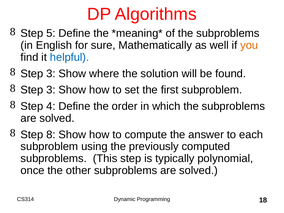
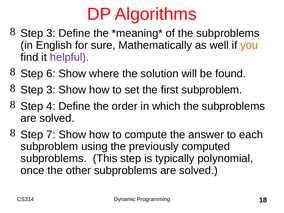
5: 5 -> 3 (51, 33)
helpful colour: blue -> purple (70, 57)
3: 3 -> 6 (51, 74)
8: 8 -> 7 (51, 135)
